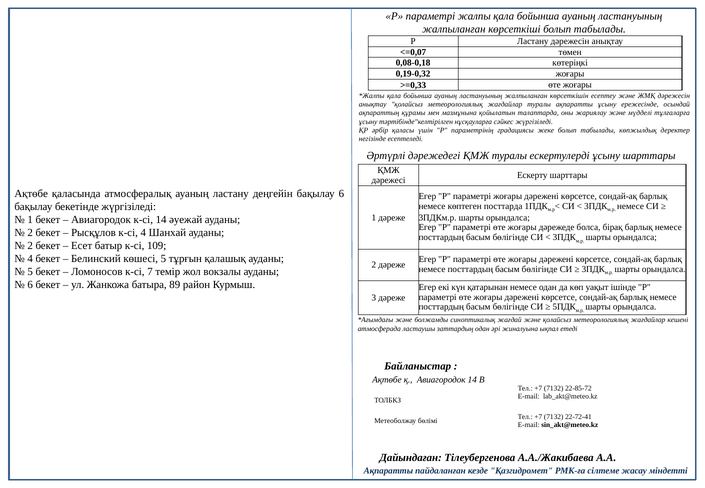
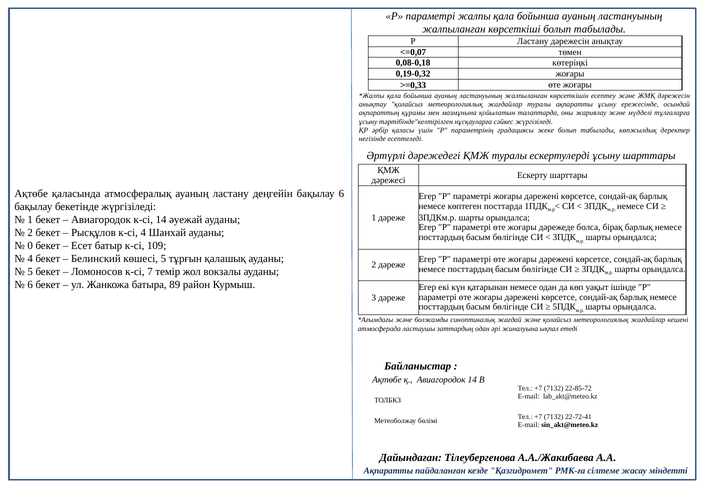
2: 2 -> 0 (30, 246)
